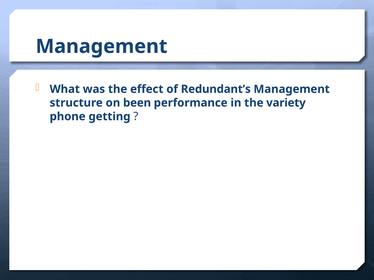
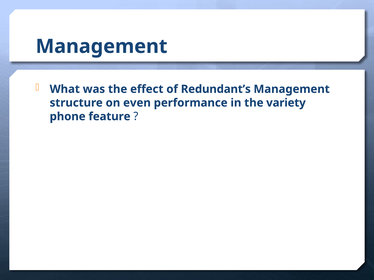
been: been -> even (137, 103)
getting: getting -> feature (109, 117)
